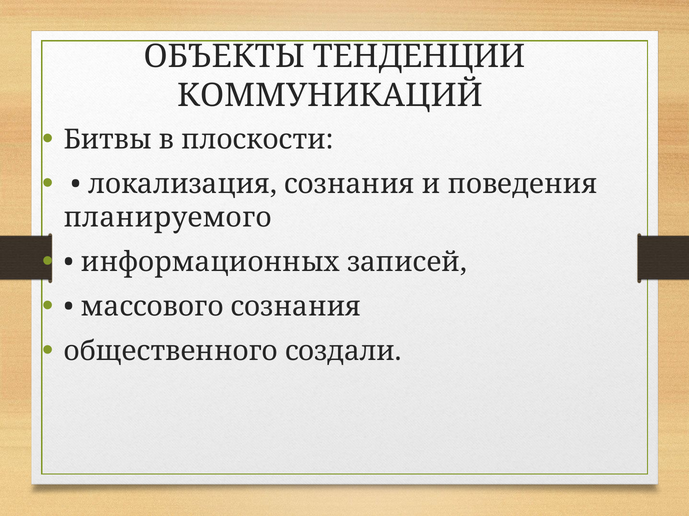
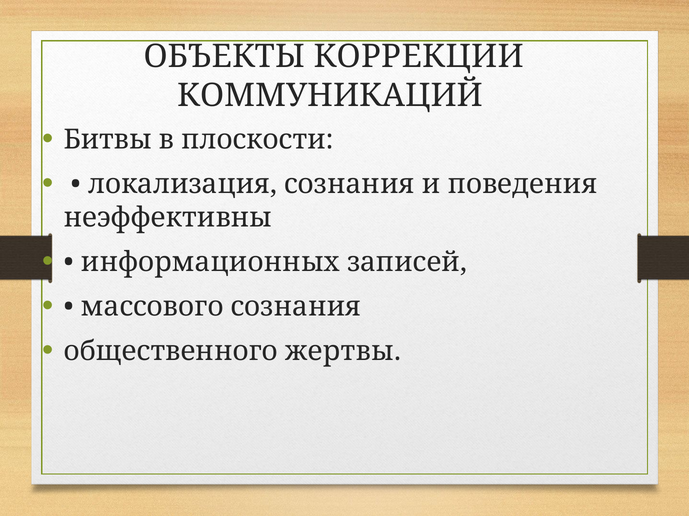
ТЕНДЕНЦИИ: ТЕНДЕНЦИИ -> КОРРЕКЦИИ (419, 57)
планируемого: планируемого -> неэффективны (168, 218)
создали: создали -> жертвы (343, 352)
